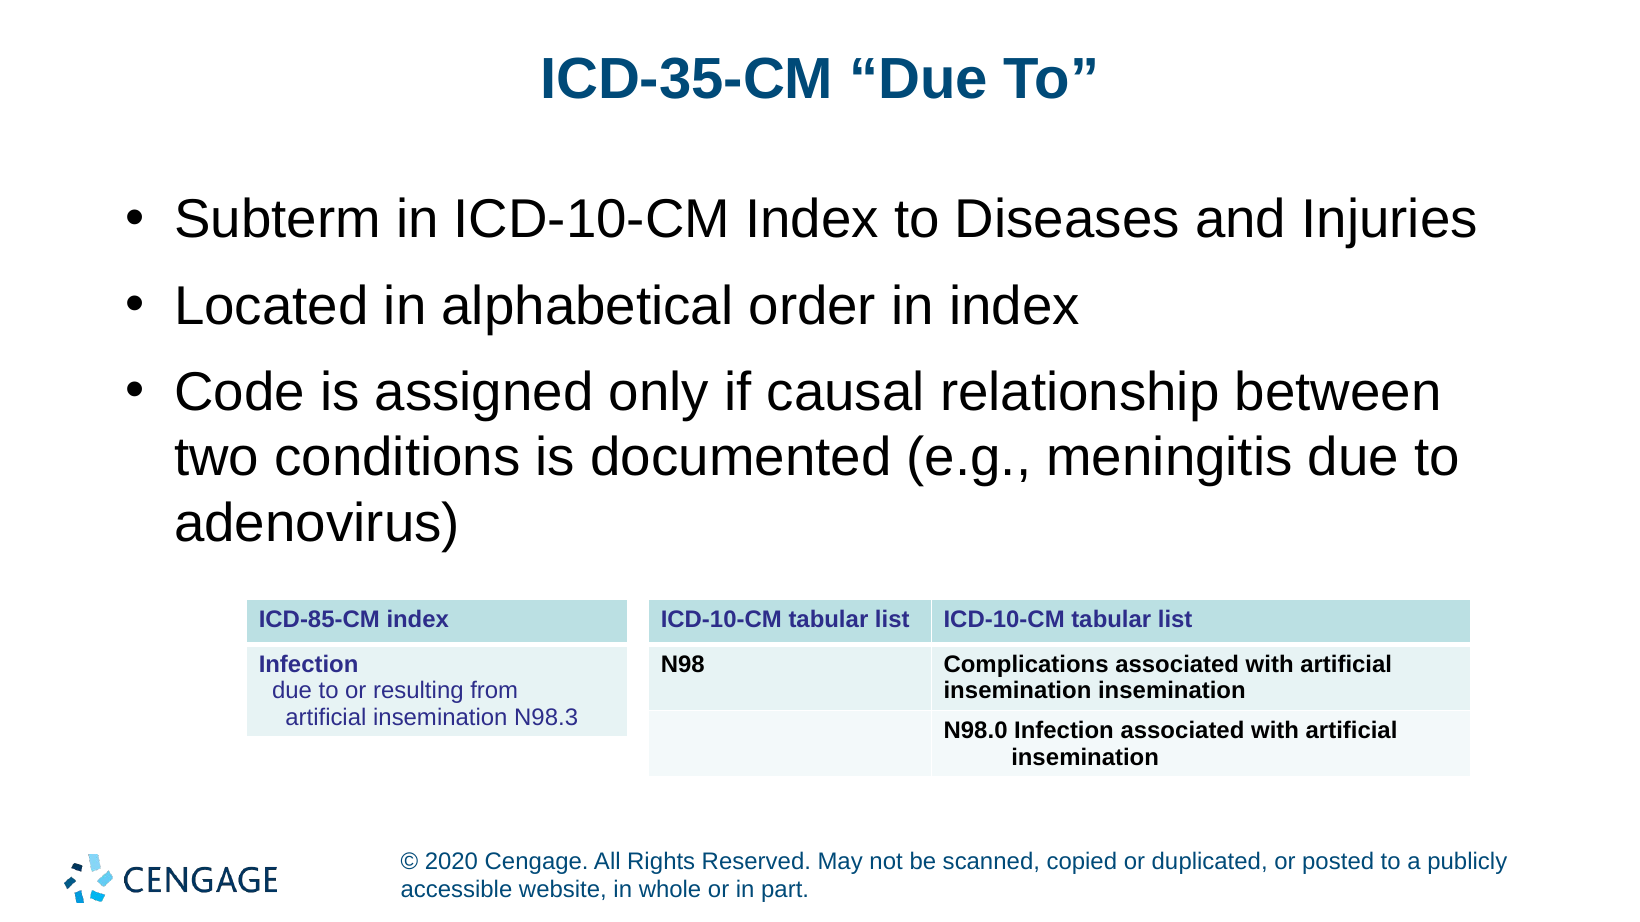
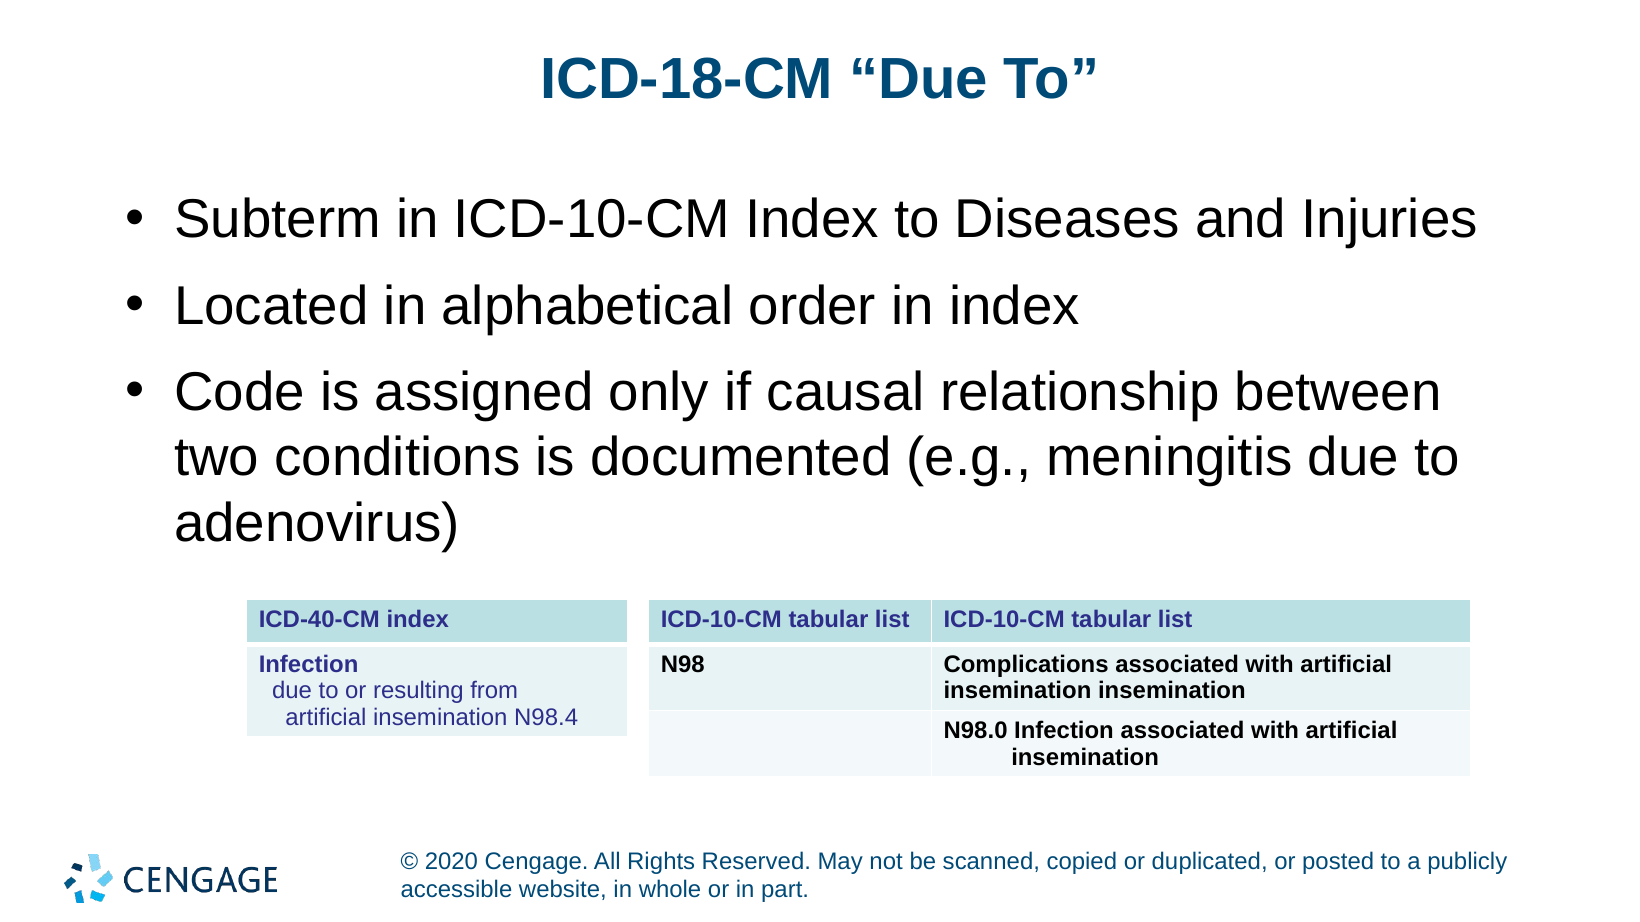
ICD-35-CM: ICD-35-CM -> ICD-18-CM (687, 79)
ICD-85-CM: ICD-85-CM -> ICD-40-CM (319, 619)
N98.3: N98.3 -> N98.4 (546, 718)
